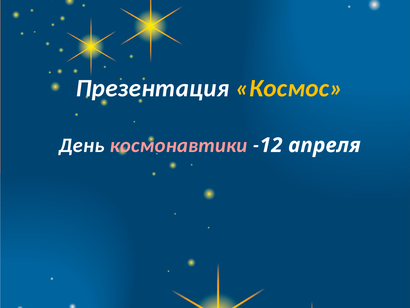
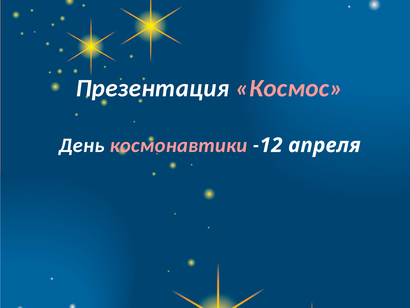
Космос colour: yellow -> pink (289, 88)
